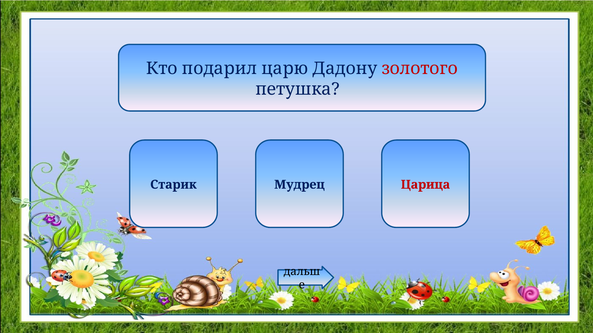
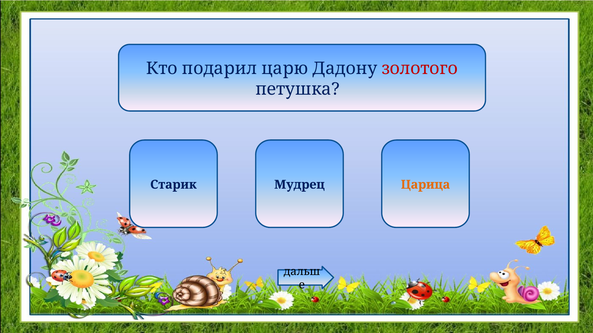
Царица colour: red -> orange (425, 185)
